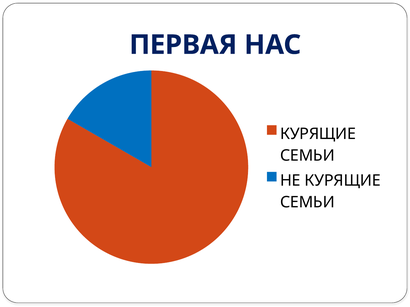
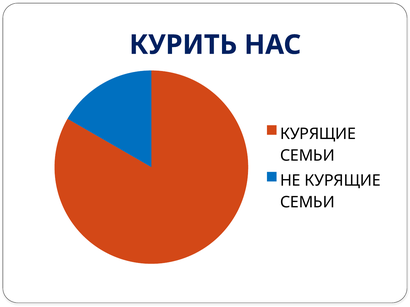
ПЕРВАЯ: ПЕРВАЯ -> КУРИТЬ (183, 45)
